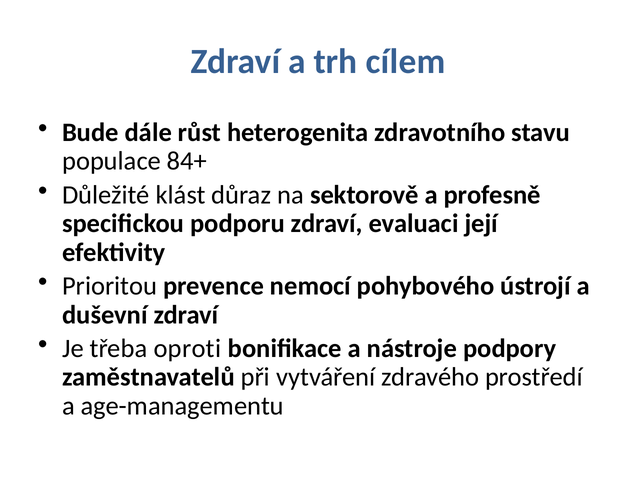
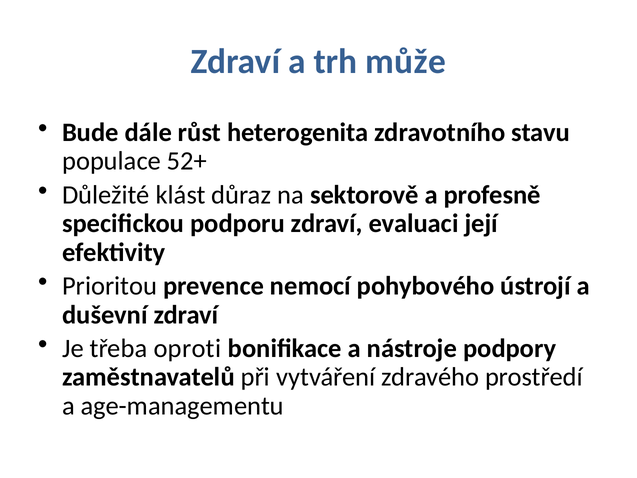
cílem: cílem -> může (406, 61)
84+: 84+ -> 52+ (187, 161)
